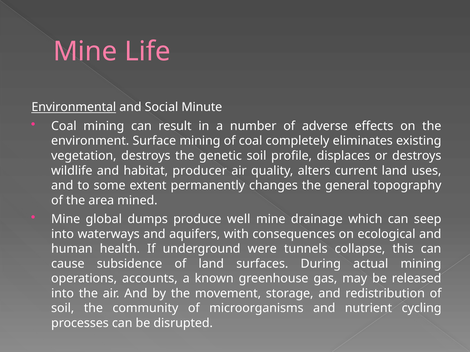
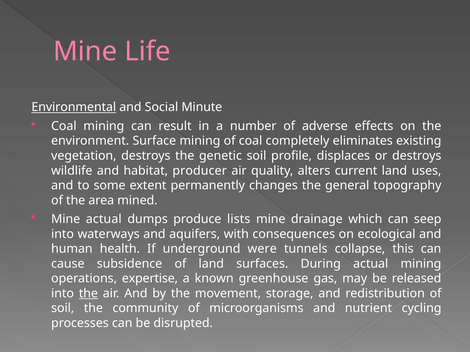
Mine global: global -> actual (104, 219)
well: well -> lists (239, 219)
accounts: accounts -> expertise (150, 279)
the underline: none -> present (88, 294)
